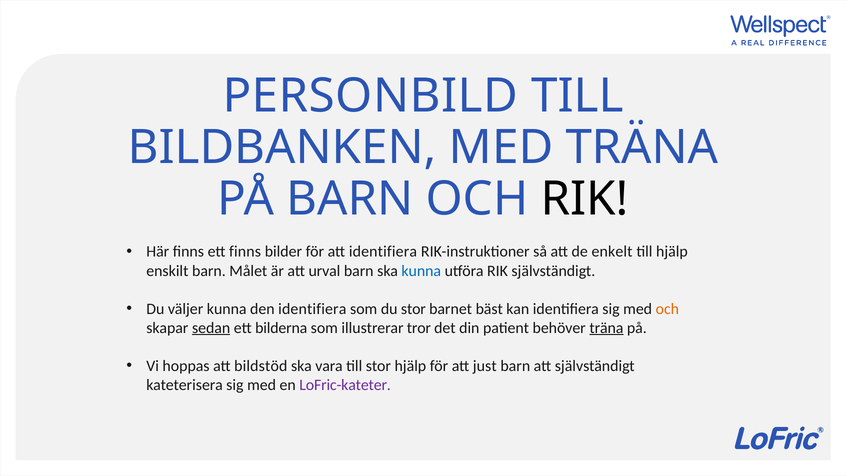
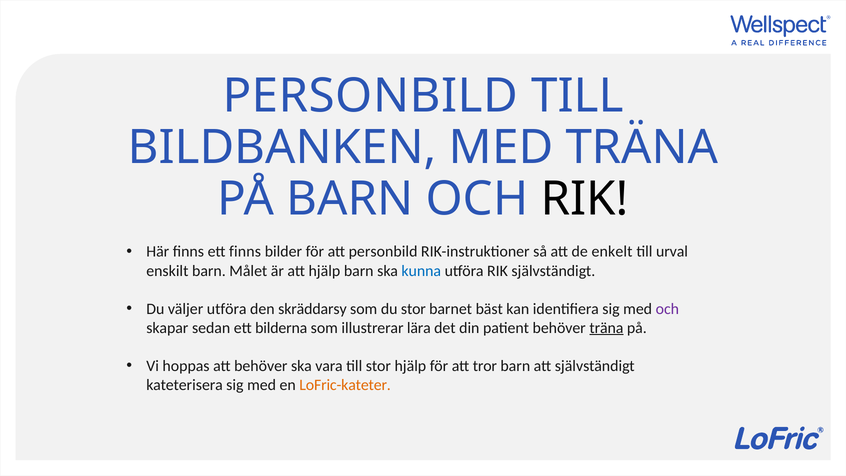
att identifiera: identifiera -> personbild (383, 252)
till hjälp: hjälp -> urval (672, 252)
att urval: urval -> hjälp (324, 271)
väljer kunna: kunna -> utföra (227, 309)
den identifiera: identifiera -> skräddarsy (312, 309)
och colour: orange -> purple (667, 309)
sedan underline: present -> none (211, 328)
tror: tror -> lära (419, 328)
att bildstöd: bildstöd -> behöver (261, 366)
just: just -> tror (485, 366)
LoFric-kateter colour: purple -> orange (345, 385)
